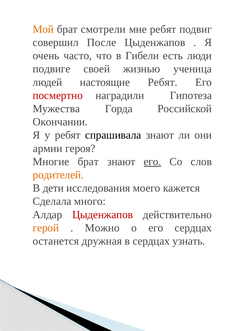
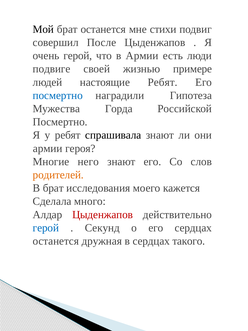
Мой colour: orange -> black (43, 29)
брат смотрели: смотрели -> останется (103, 29)
мне ребят: ребят -> стихи (163, 29)
очень часто: часто -> герой (78, 56)
в Гибели: Гибели -> Армии (142, 56)
ученица: ученица -> примере (193, 69)
посмертно colour: red -> blue (58, 95)
Окончании: Окончании -> Посмертно (60, 122)
Многие брат: брат -> него (88, 161)
его underline: present -> none (152, 161)
В дети: дети -> брат (53, 188)
герой colour: orange -> blue (46, 228)
Можно: Можно -> Секунд (102, 228)
узнать: узнать -> такого (189, 241)
